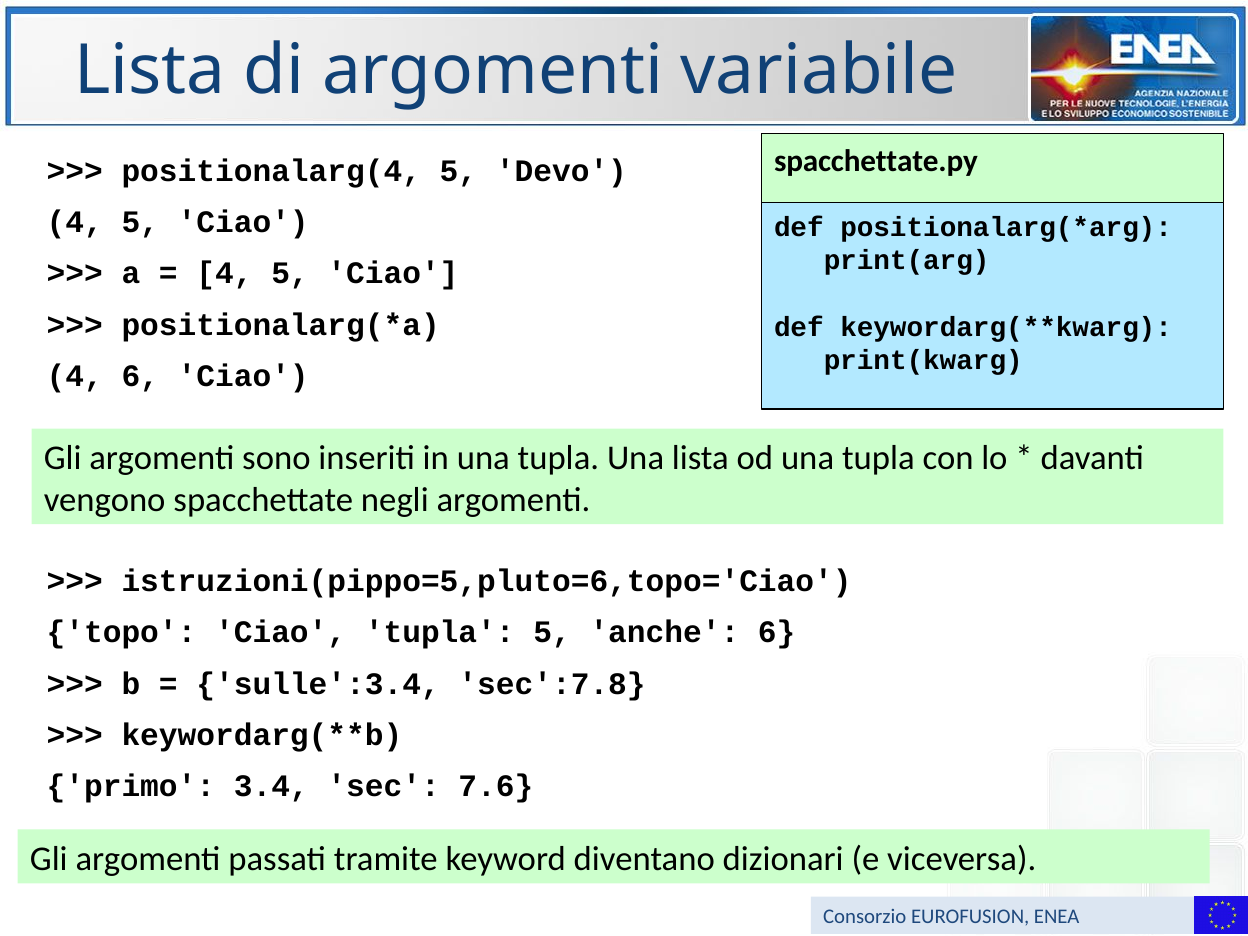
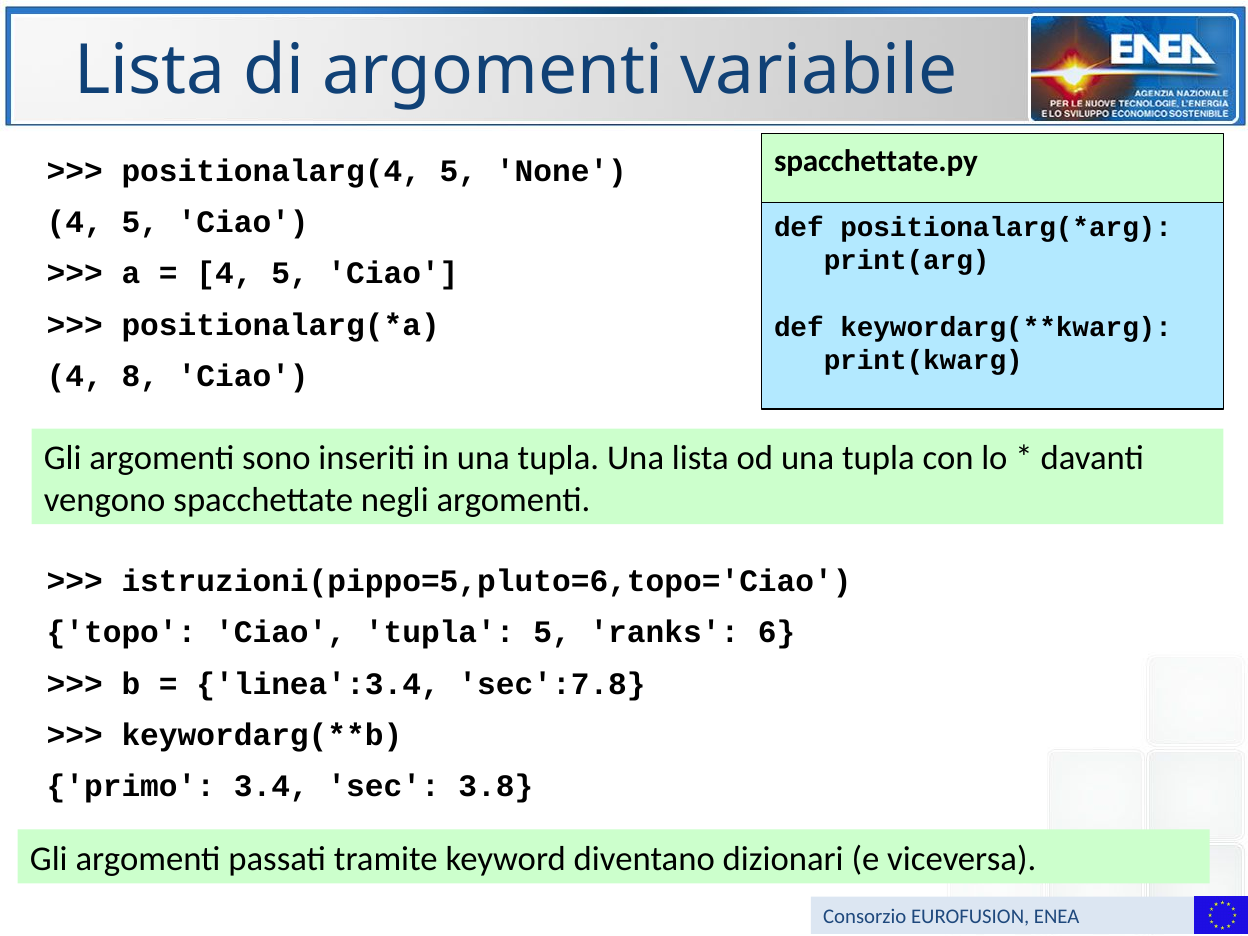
Devo: Devo -> None (561, 171)
4 6: 6 -> 8 (140, 376)
anche: anche -> ranks (664, 633)
sulle':3.4: sulle':3.4 -> linea':3.4 (318, 684)
7.6: 7.6 -> 3.8 (496, 787)
